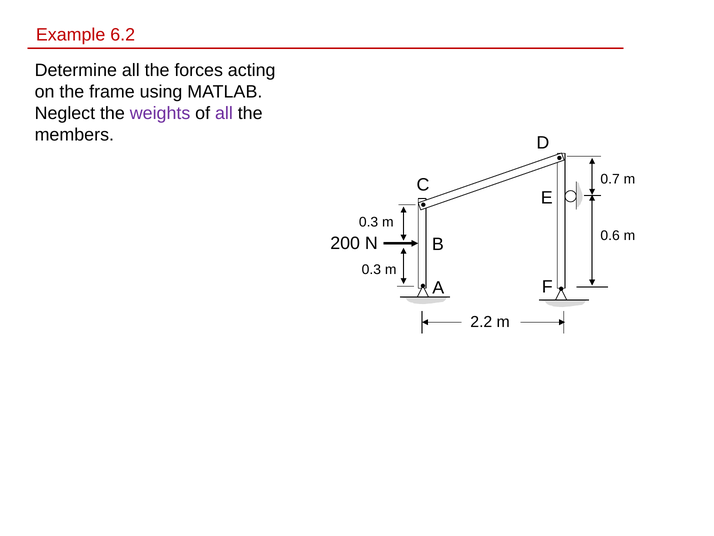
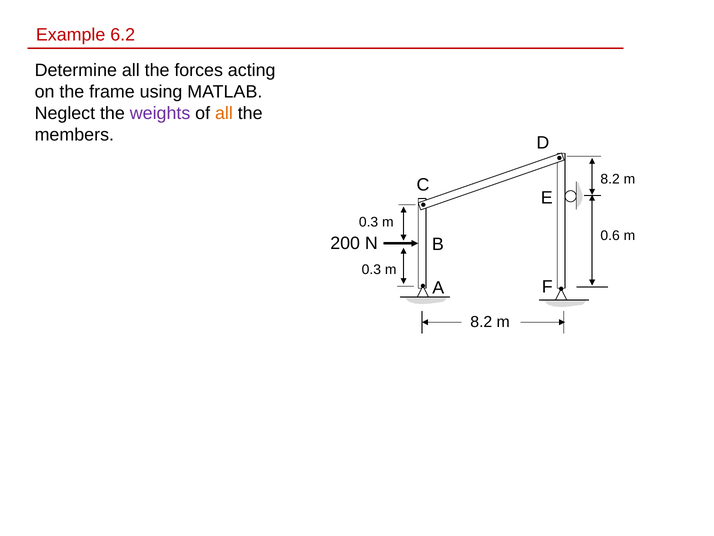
all colour: purple -> orange (224, 113)
0.7: 0.7 -> 8.2 (610, 179)
2.2: 2.2 -> 8.2 (481, 322)
